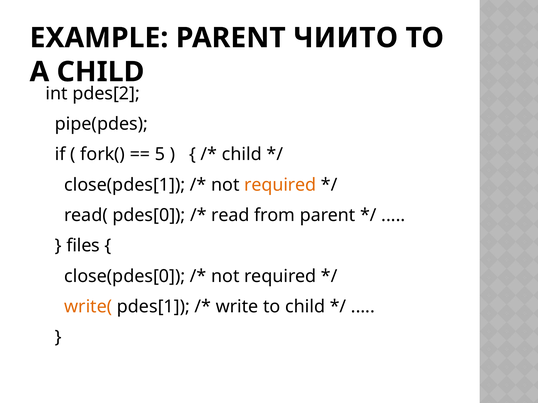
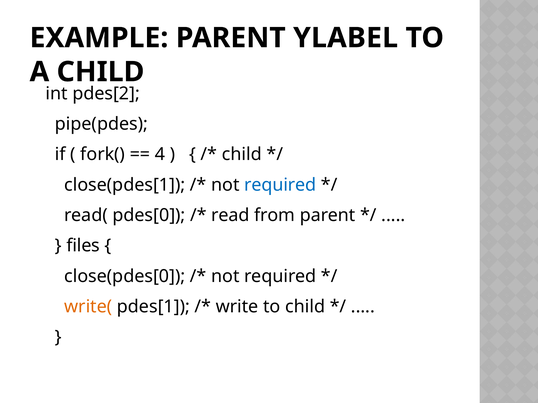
ЧИИТО: ЧИИТО -> YLABEL (346, 38)
5: 5 -> 4 (160, 155)
required colour: orange -> blue (280, 185)
